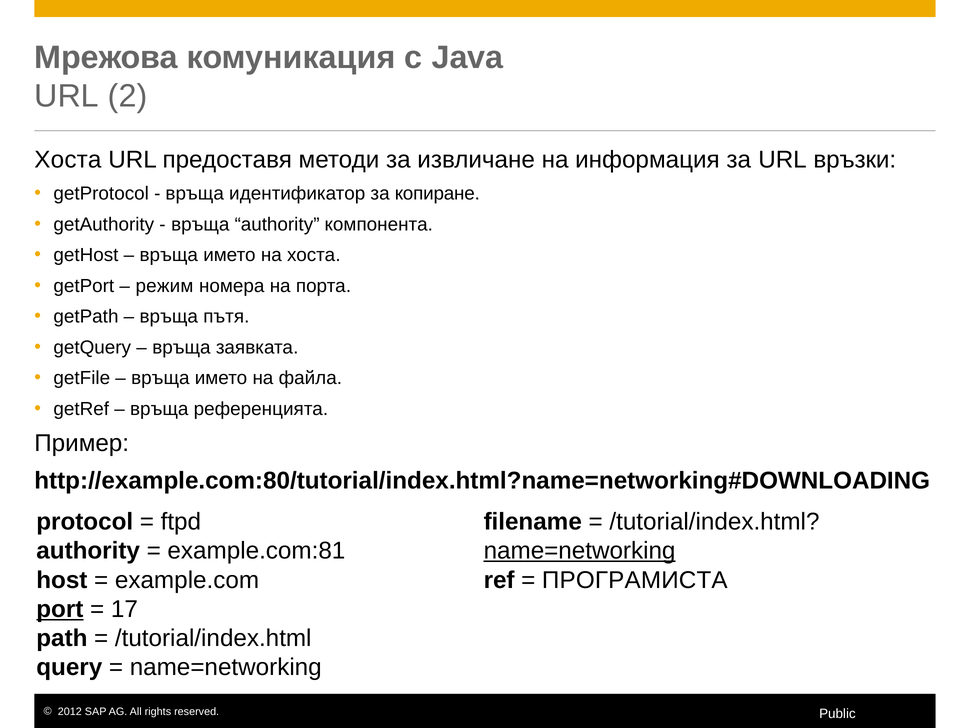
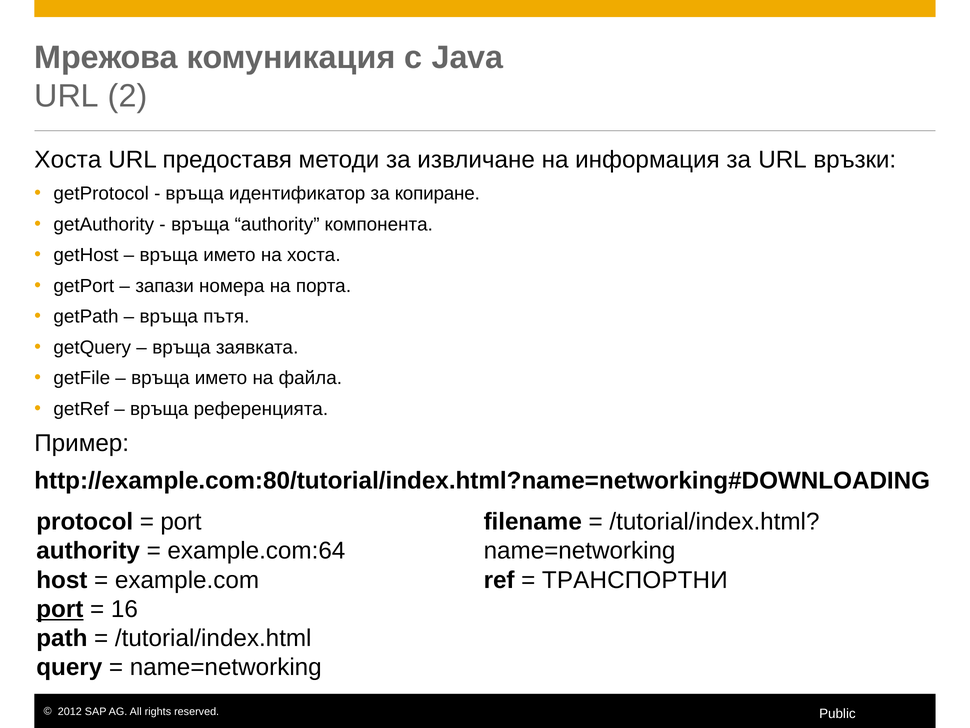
режим: режим -> запази (165, 286)
ftpd: ftpd -> port (181, 521)
example.com:81: example.com:81 -> example.com:64 (256, 551)
name=networking underline: present -> none (580, 551)
ПРОГРАМИСТА: ПРОГРАМИСТА -> ТРАНСПОРТНИ (635, 580)
17: 17 -> 16 (124, 609)
